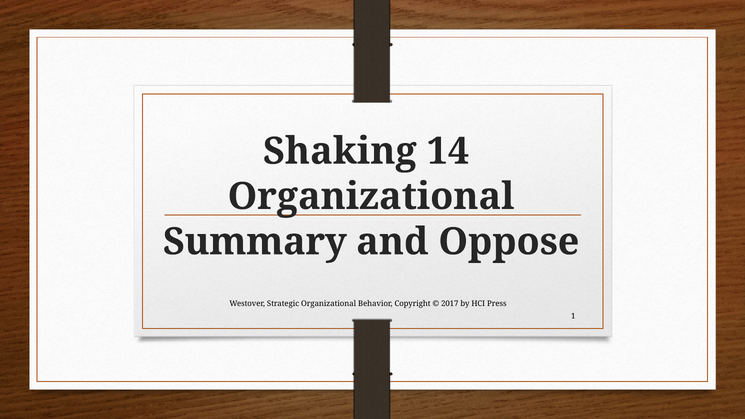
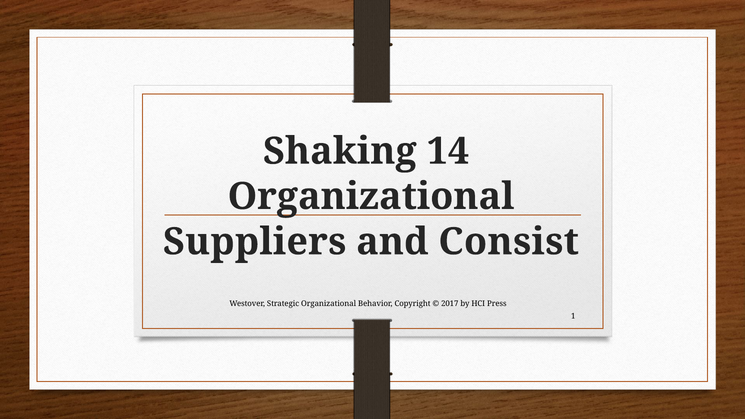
Summary: Summary -> Suppliers (255, 242)
Oppose: Oppose -> Consist (509, 242)
